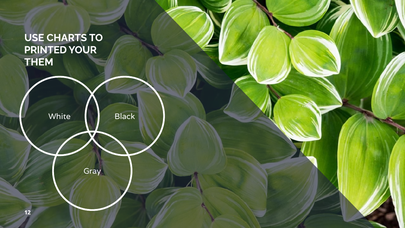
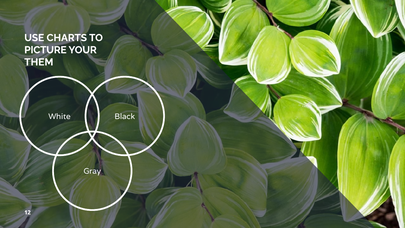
PRINTED: PRINTED -> PICTURE (45, 50)
